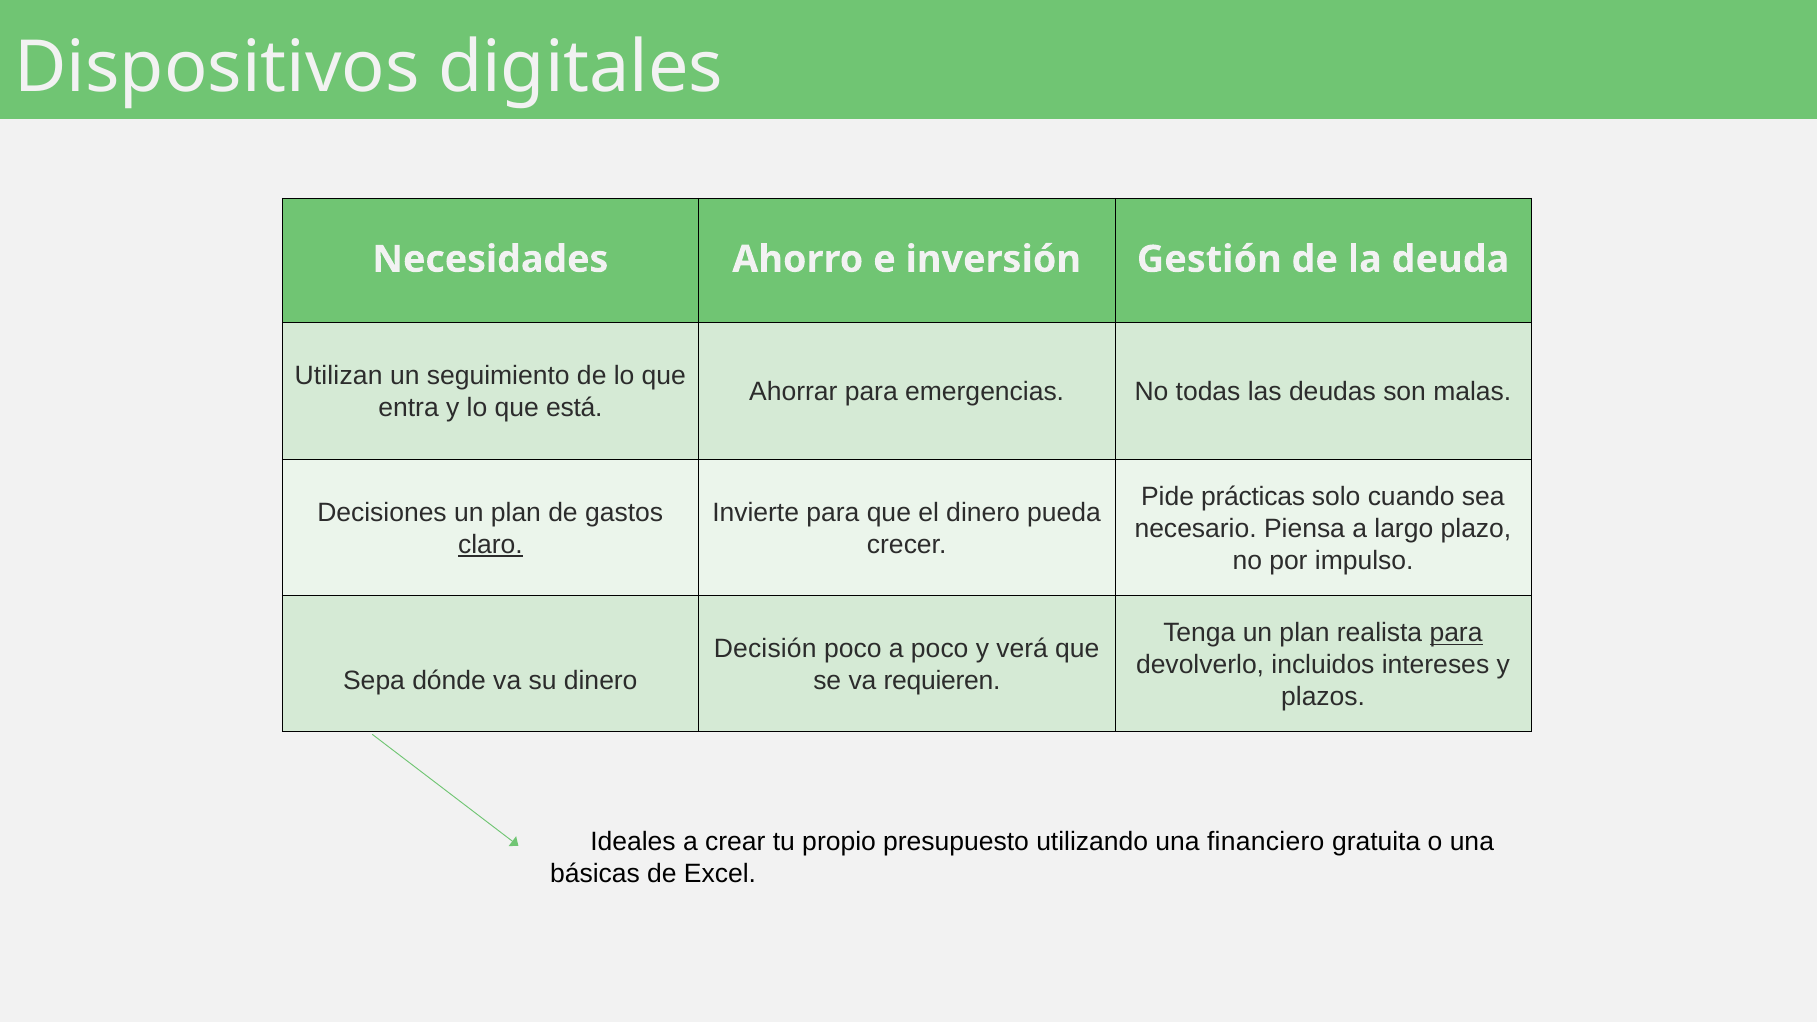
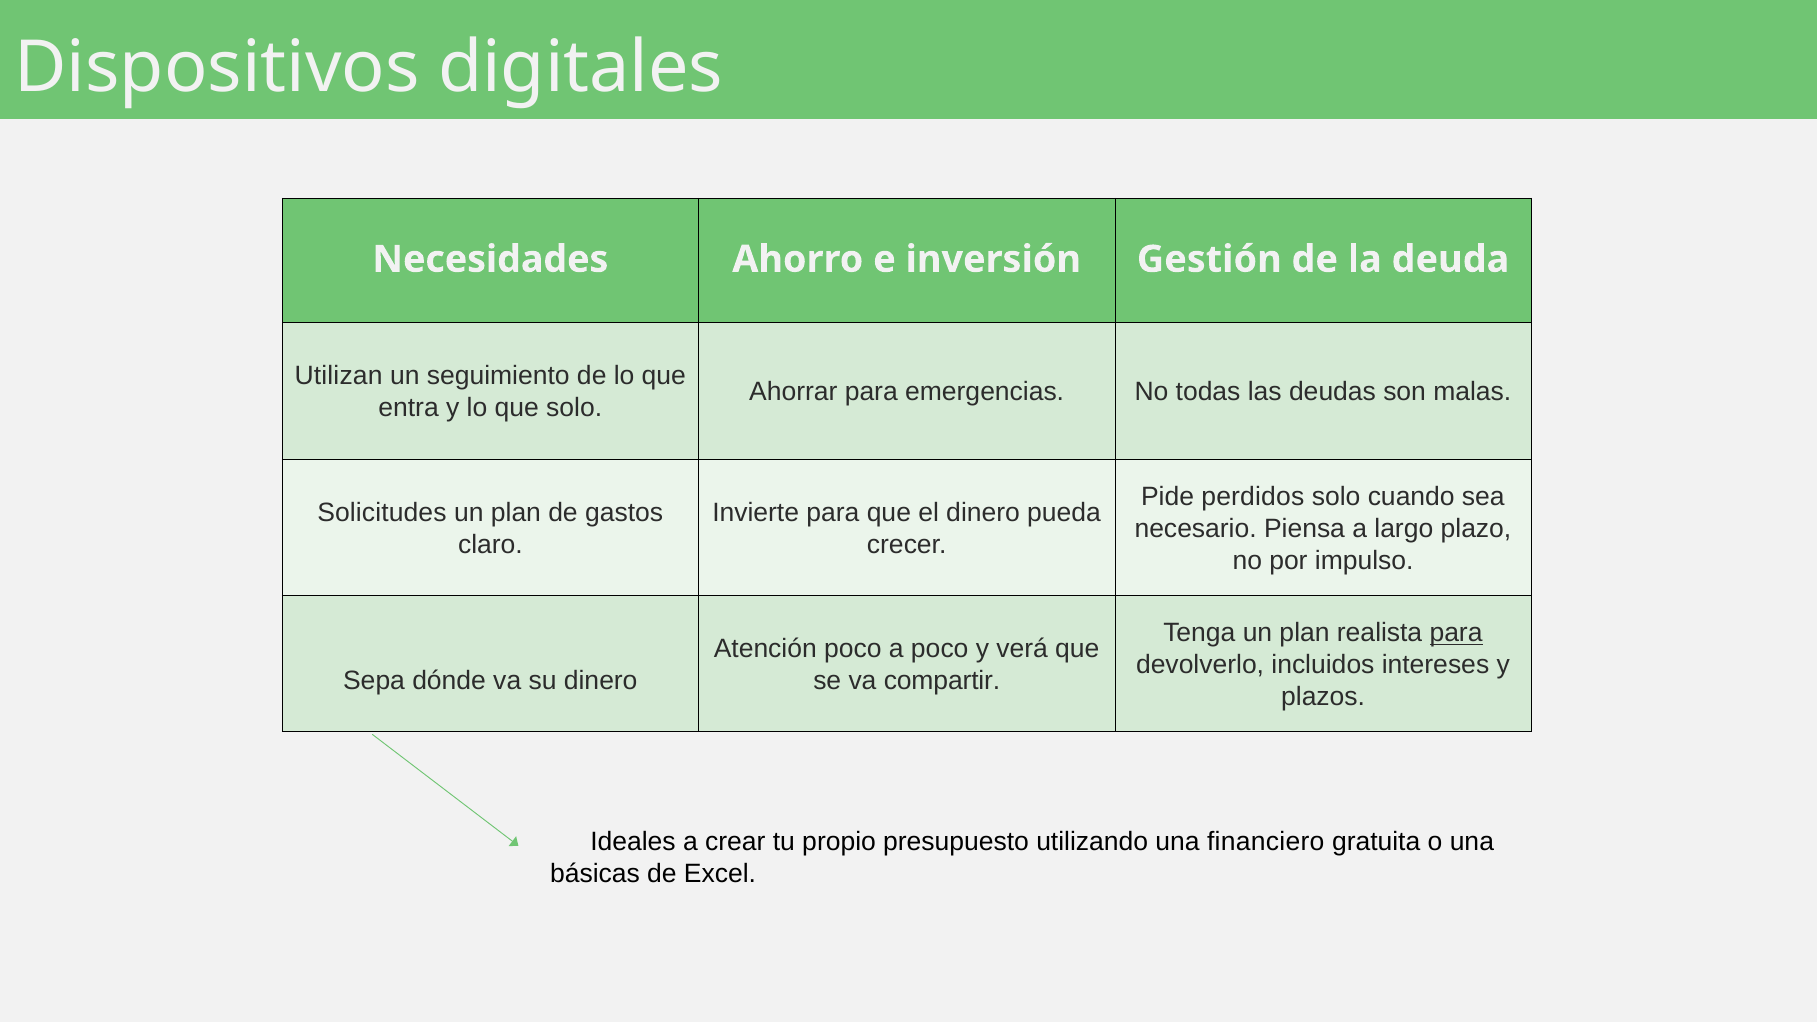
que está: está -> solo (574, 408)
prácticas: prácticas -> perdidos (1253, 497)
Decisiones: Decisiones -> Solicitudes (382, 513)
claro underline: present -> none (490, 544)
Decisión: Decisión -> Atención (765, 649)
requieren: requieren -> compartir (942, 681)
